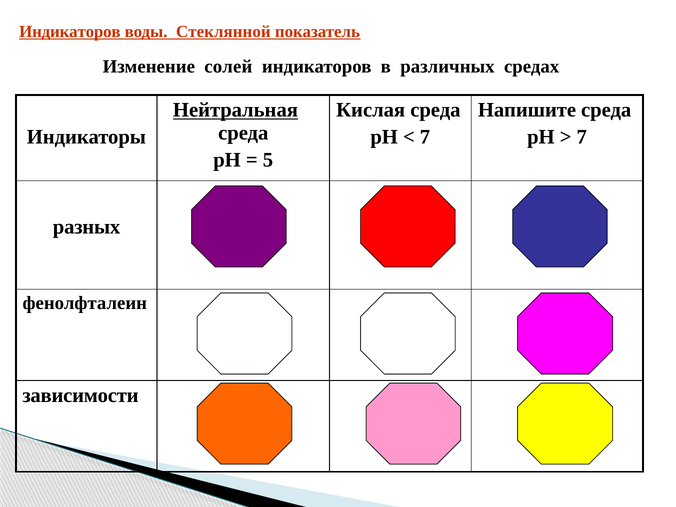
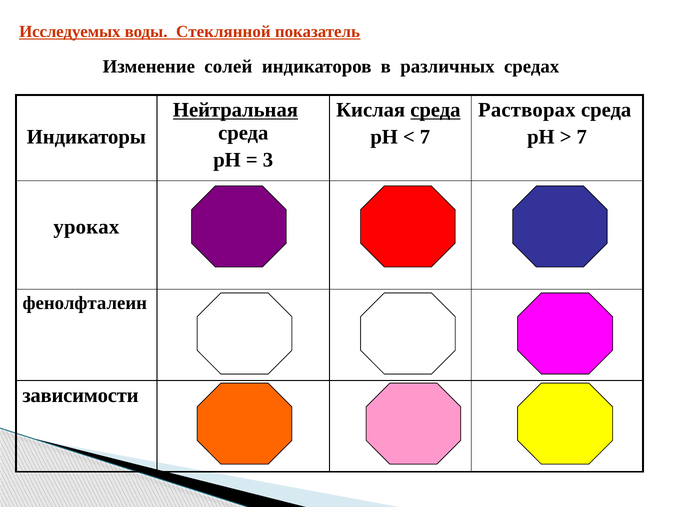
Индикаторов: Индикаторов -> Исследуемых (70, 32)
среда underline: none -> present (435, 110)
Напишите: Напишите -> Растворах (527, 110)
5: 5 -> 3 (268, 160)
разных: разных -> уроках (86, 227)
